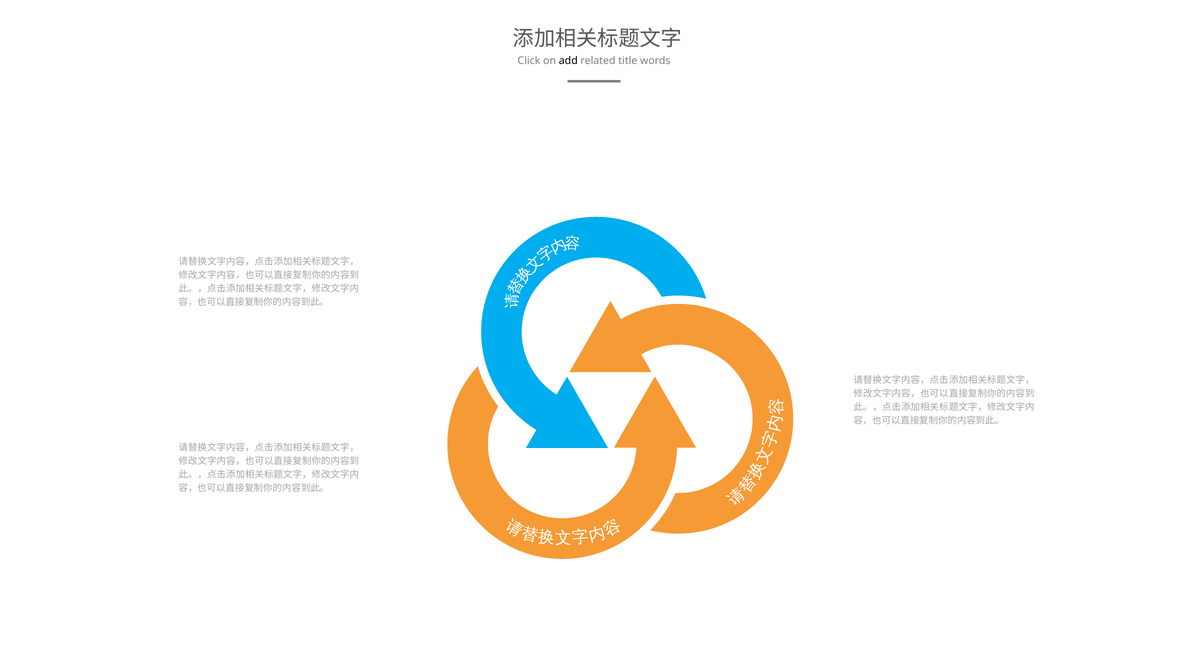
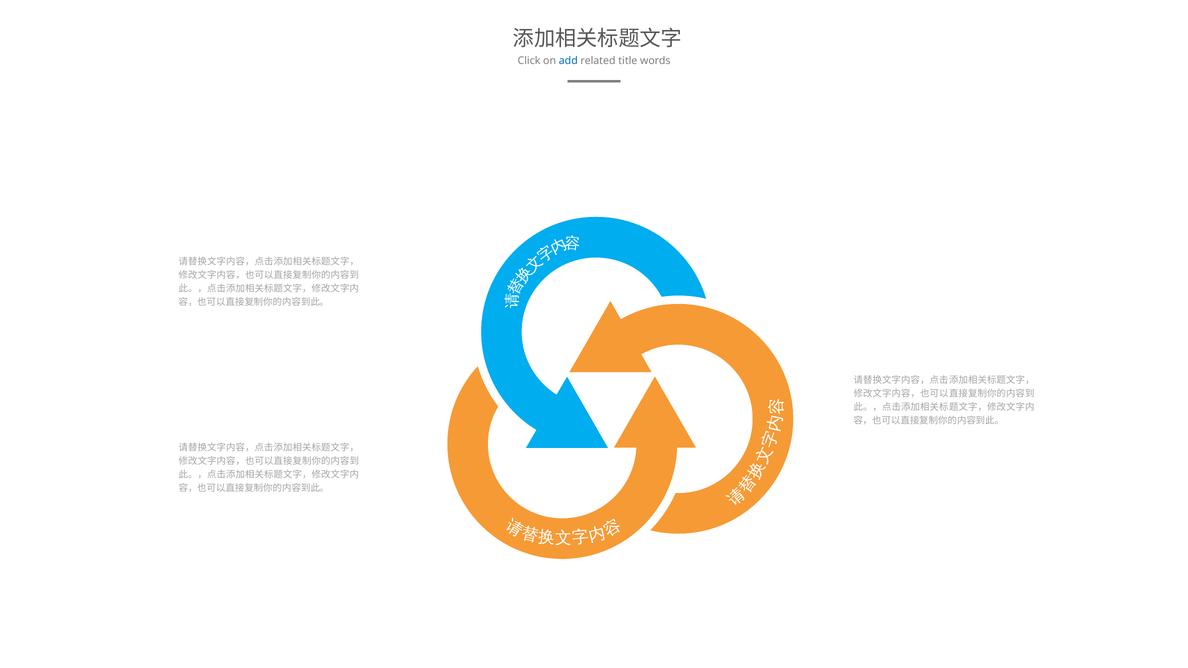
add colour: black -> blue (568, 61)
